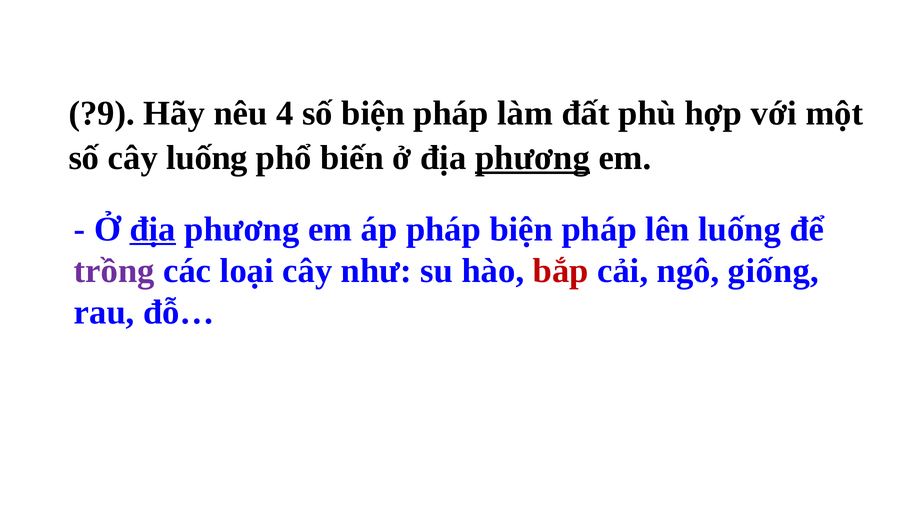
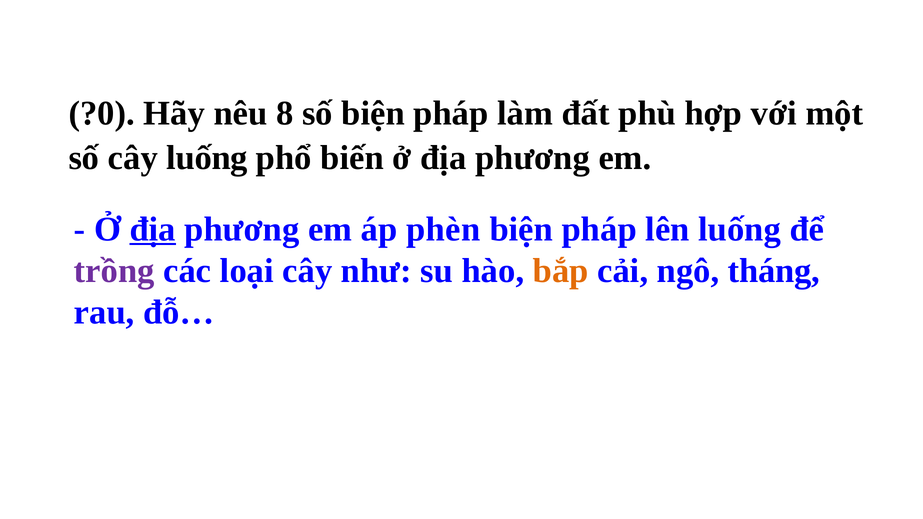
?9: ?9 -> ?0 (102, 113)
4: 4 -> 8 (285, 113)
phương underline: present -> none (532, 158)
áp pháp: pháp -> phèn (443, 229)
bắp colour: red -> orange (561, 271)
giống: giống -> tháng (774, 271)
